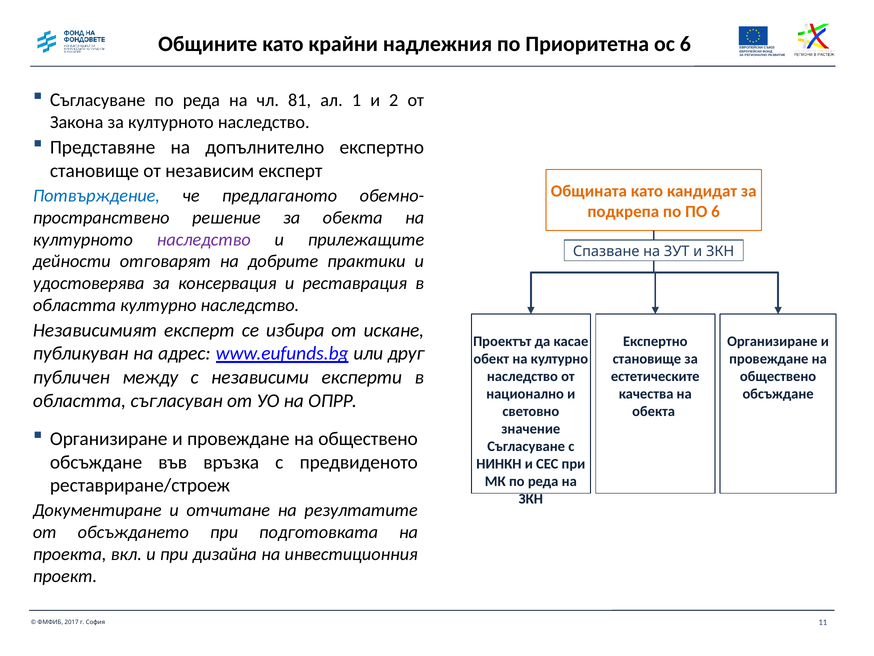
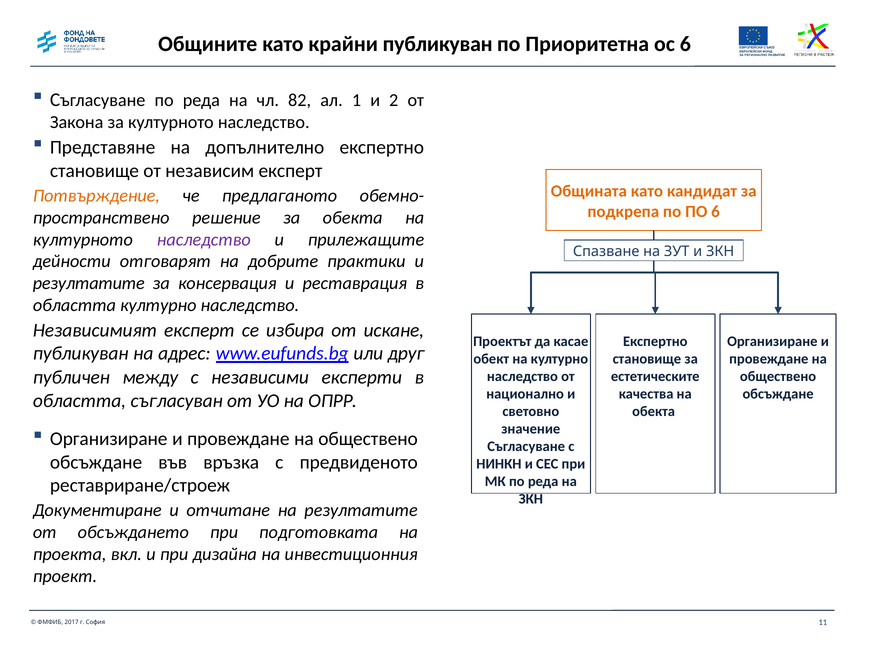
крайни надлежния: надлежния -> публикуван (438, 44)
81: 81 -> 82 (300, 100)
Потвърждение colour: blue -> orange (96, 196)
удостоверява: удостоверява -> резултатите (89, 283)
